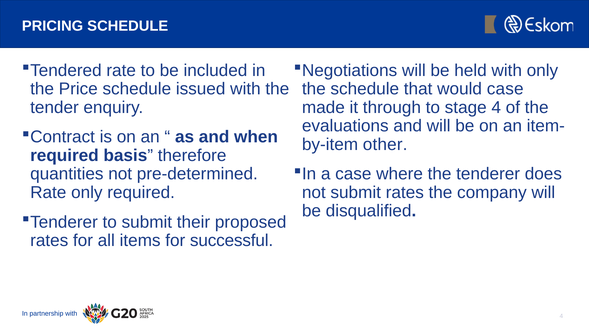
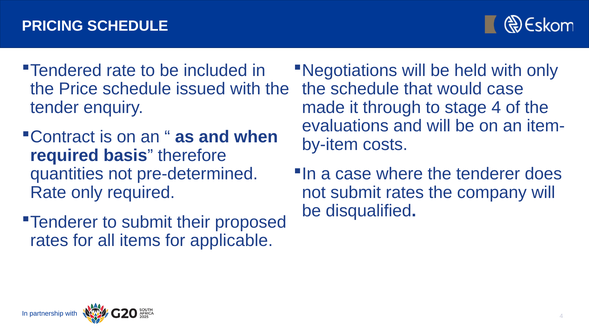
other: other -> costs (385, 145)
successful: successful -> applicable (231, 241)
